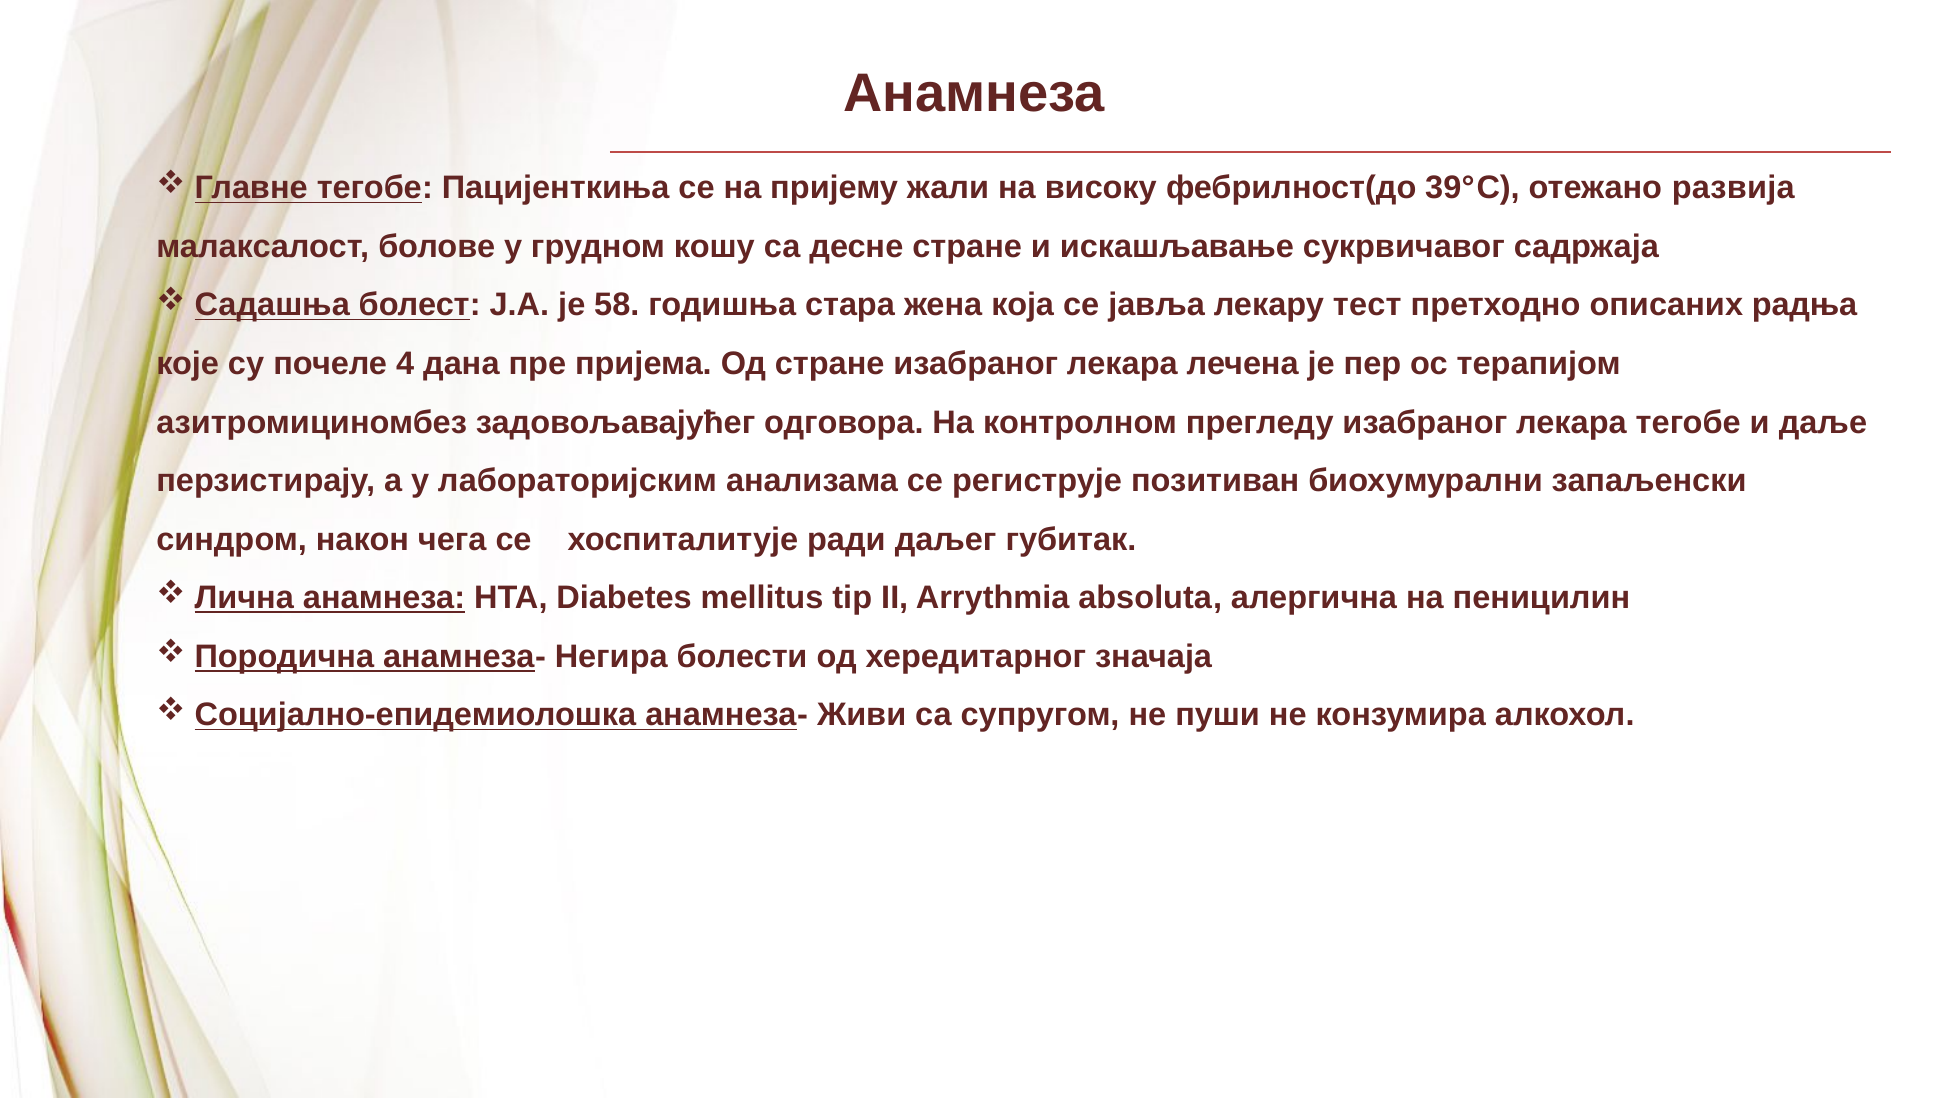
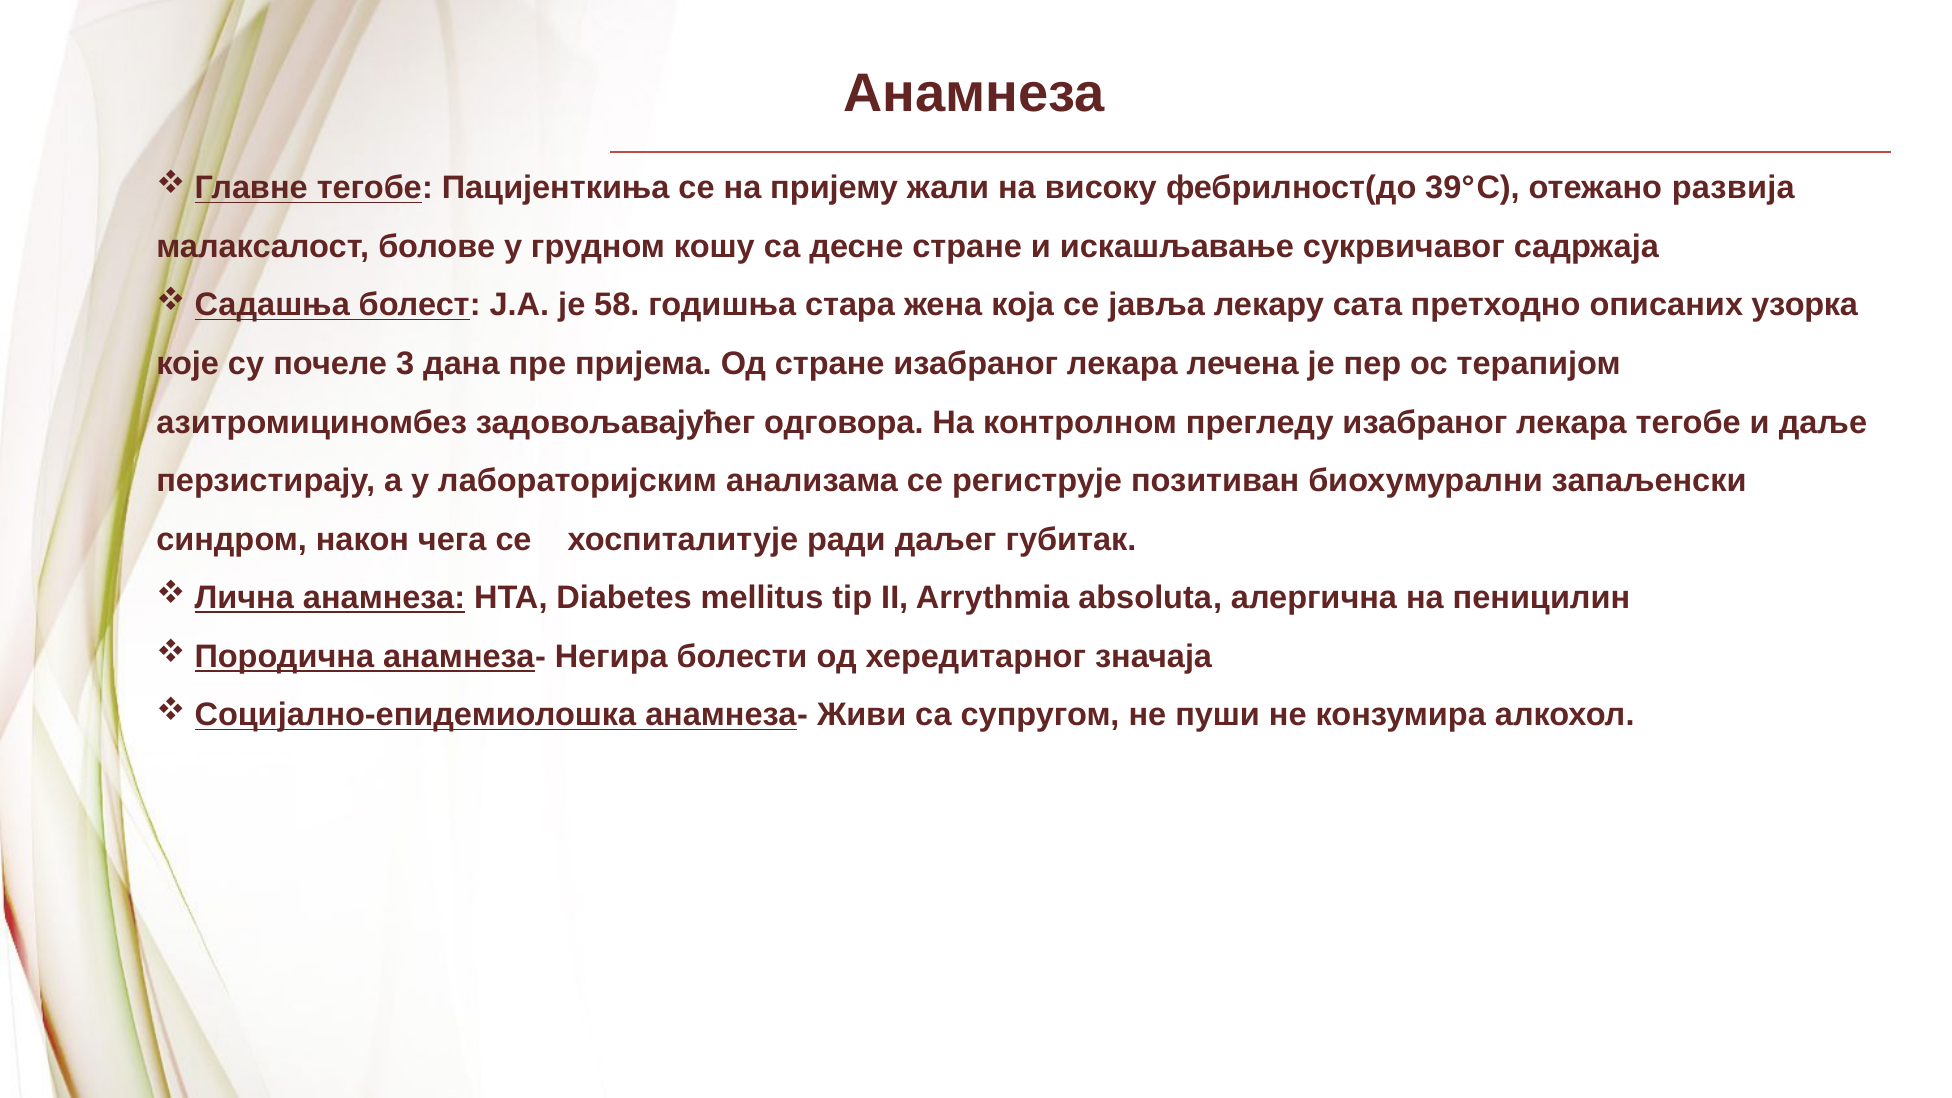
тест: тест -> сата (1368, 305)
радња: радња -> узорка (1805, 305)
4: 4 -> 3 (405, 364)
